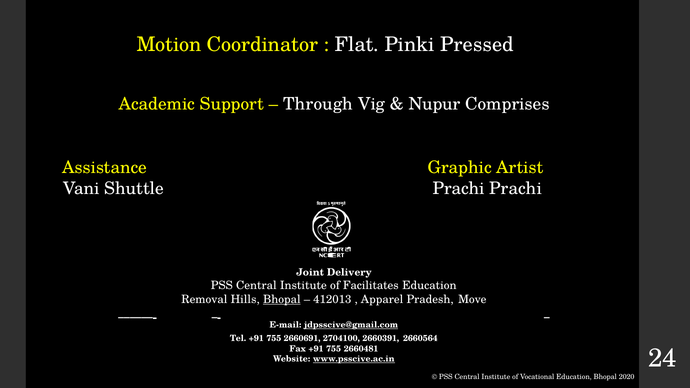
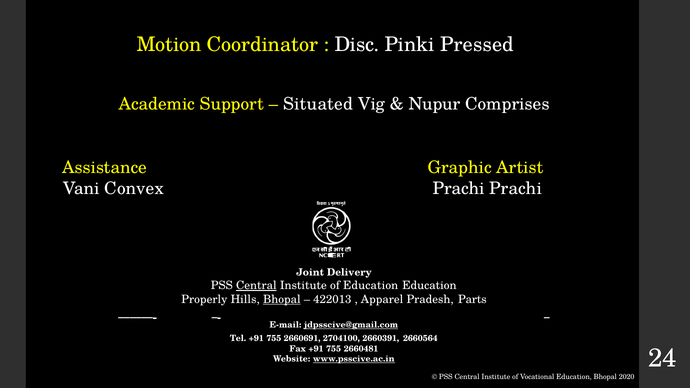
Flat: Flat -> Disc (357, 45)
Through: Through -> Situated (318, 104)
Shuttle: Shuttle -> Convex (134, 188)
Central underline: none -> present (256, 286)
of Facilitates: Facilitates -> Education (371, 286)
Removal: Removal -> Properly (204, 299)
412013: 412013 -> 422013 (332, 299)
Move: Move -> Parts (472, 299)
